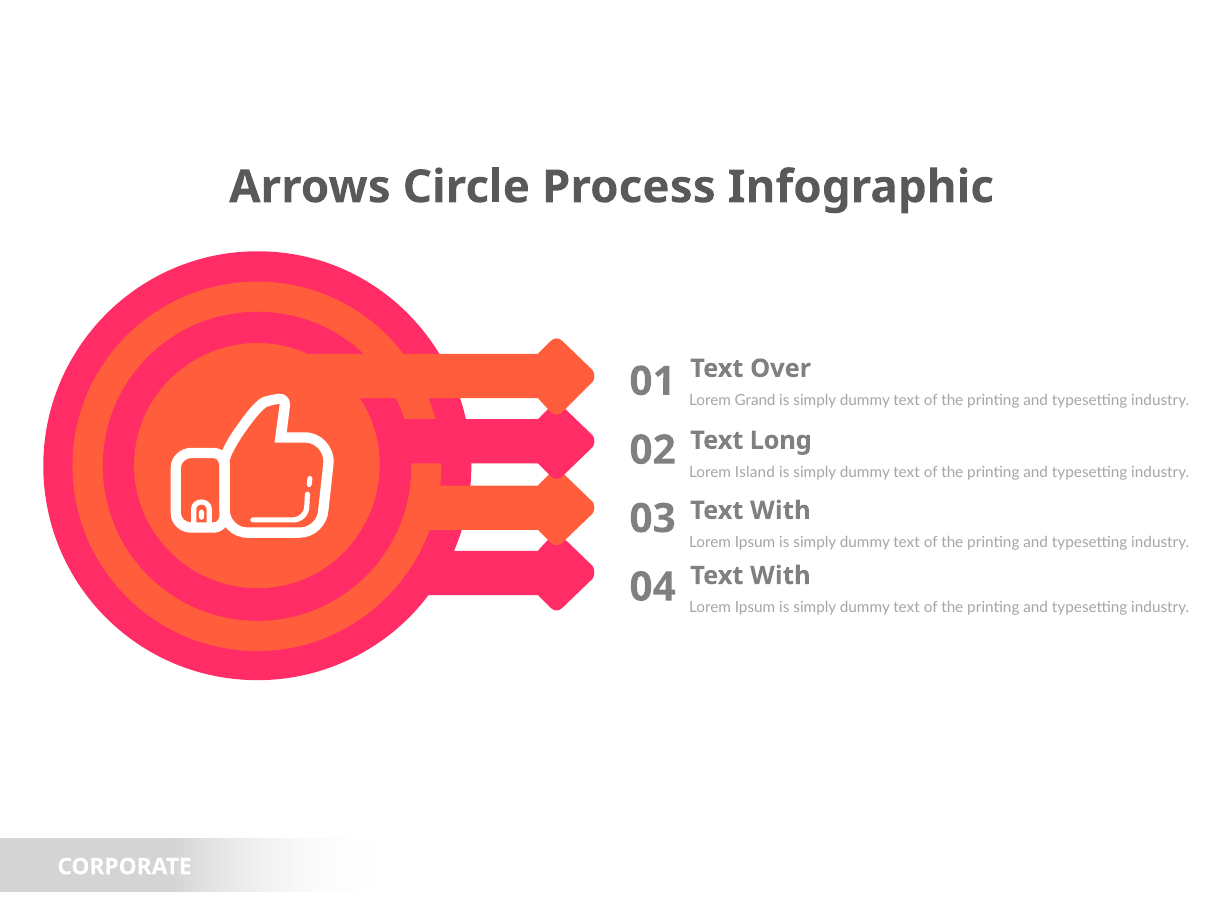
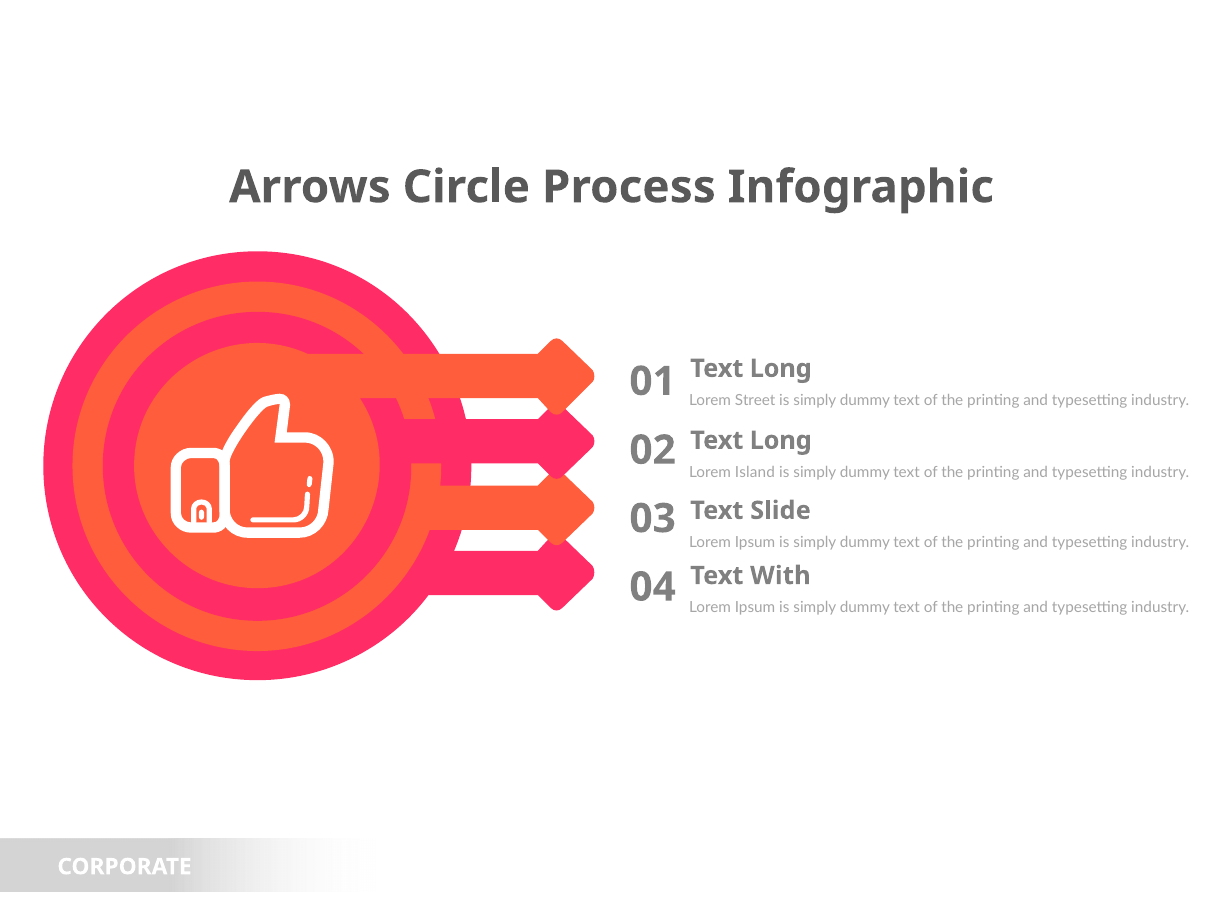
Over: Over -> Long (781, 369)
Grand: Grand -> Street (755, 400)
With: With -> Slide (780, 511)
